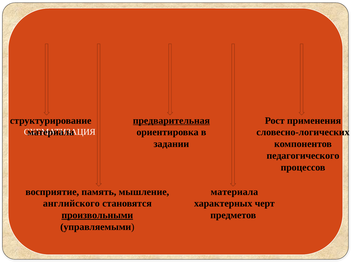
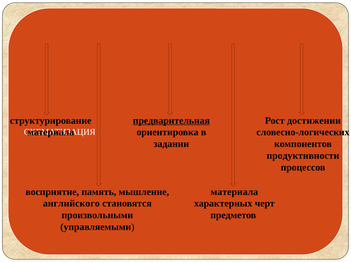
применения: применения -> достижении (314, 121)
педагогического: педагогического -> продуктивности (303, 156)
произвольными underline: present -> none (97, 215)
